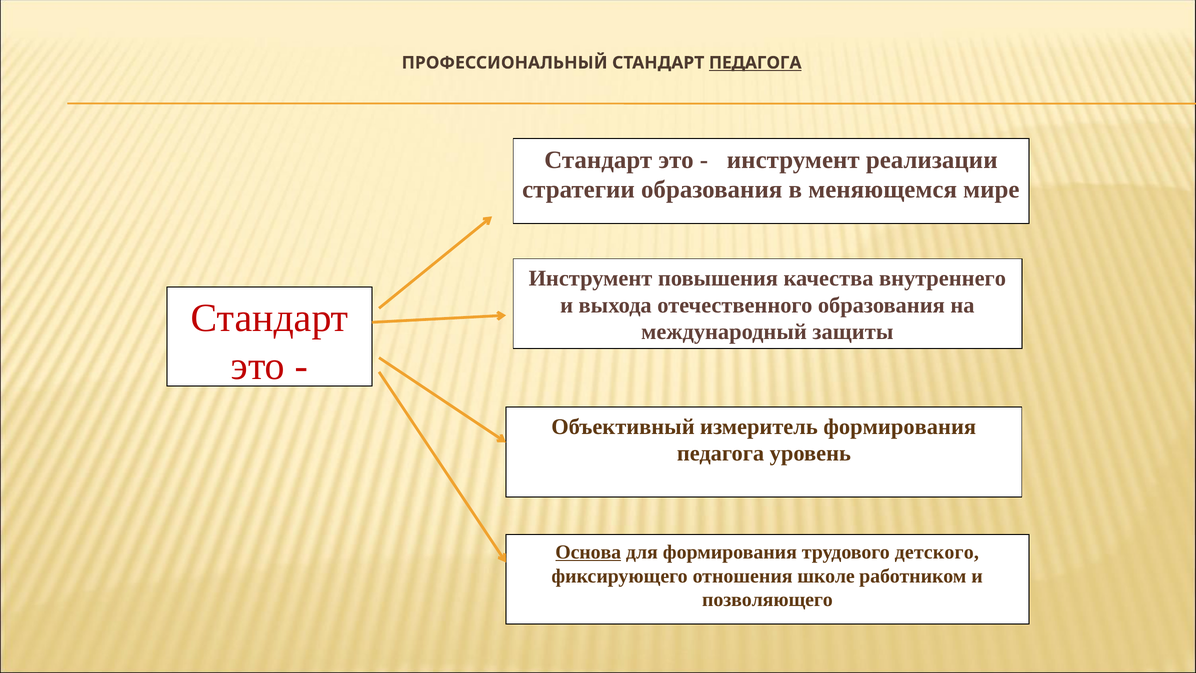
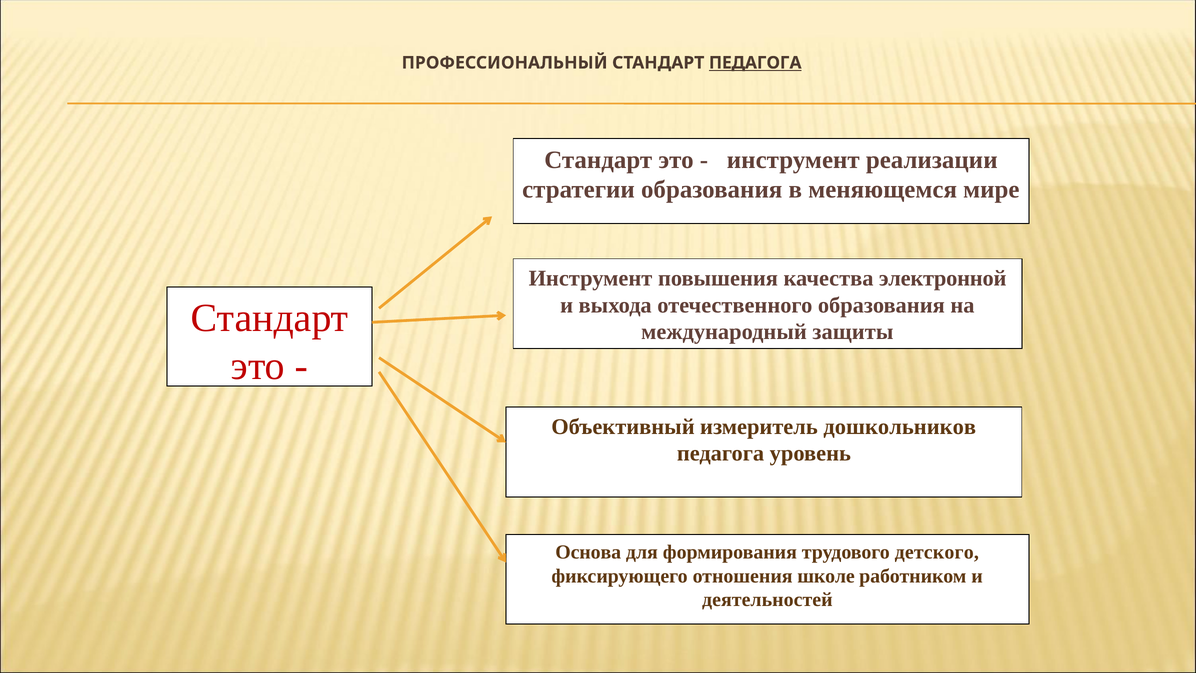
внутреннего: внутреннего -> электронной (943, 278)
измеритель формирования: формирования -> дошкольников (900, 426)
Основа underline: present -> none (588, 552)
позволяющего: позволяющего -> деятельностей (767, 600)
